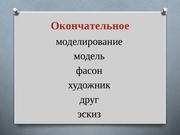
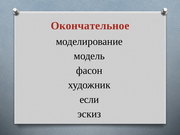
друг: друг -> если (89, 99)
